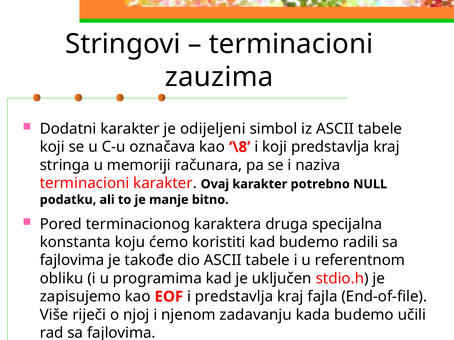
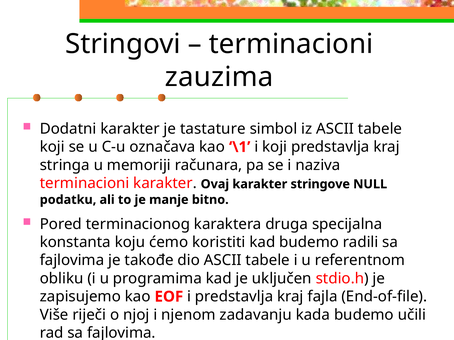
odijeljeni: odijeljeni -> tastature (213, 129)
\8: \8 -> \1 (240, 147)
potrebno: potrebno -> stringove (320, 184)
